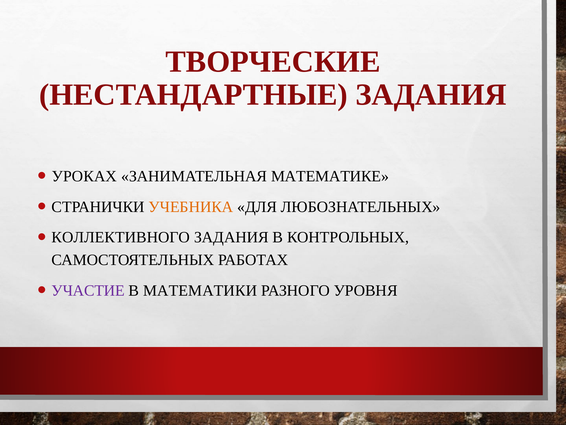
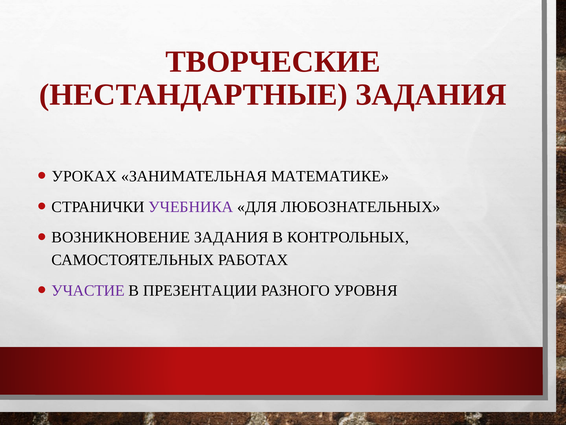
УЧЕБНИКА colour: orange -> purple (191, 207)
КОЛЛЕКТИВНОГО: КОЛЛЕКТИВНОГО -> ВОЗНИКНОВЕНИЕ (121, 237)
МАТЕМАТИКИ: МАТЕМАТИКИ -> ПРЕЗЕНТАЦИИ (200, 290)
